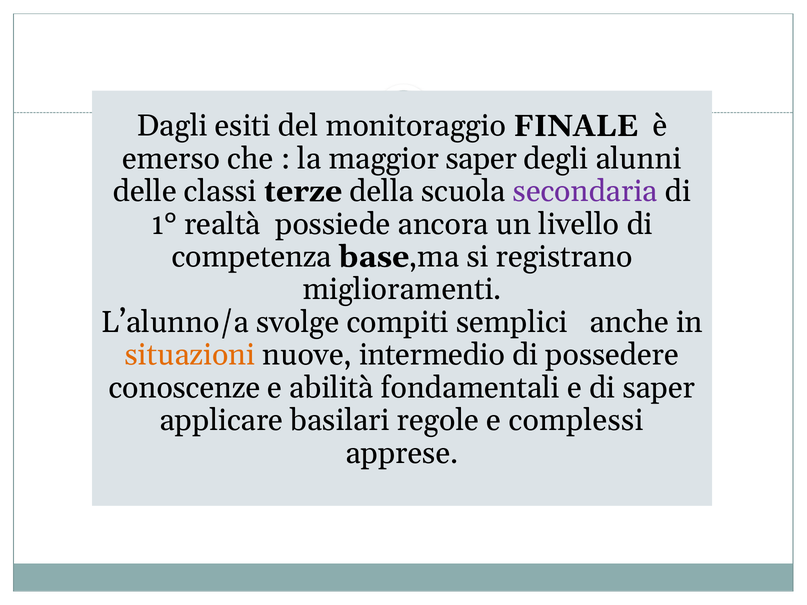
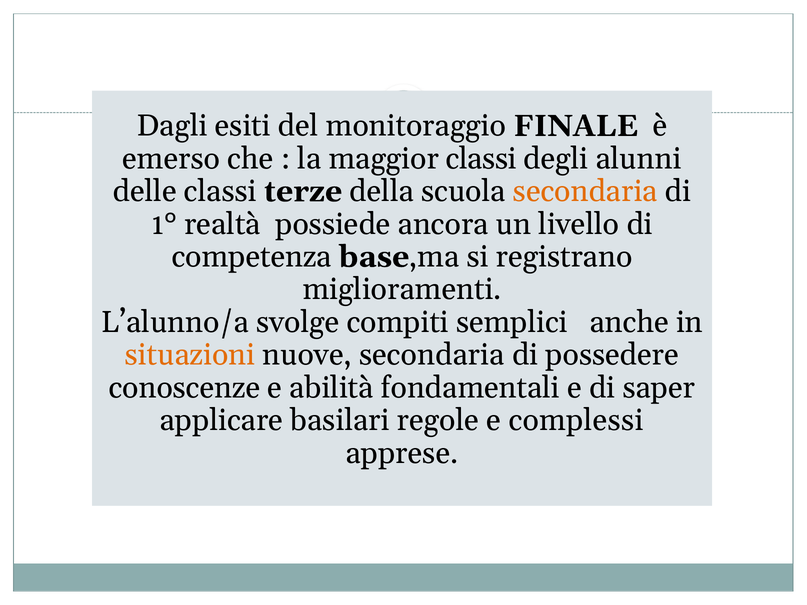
maggior saper: saper -> classi (481, 159)
secondaria colour: purple -> orange (585, 191)
nuove intermedio: intermedio -> secondaria (432, 355)
